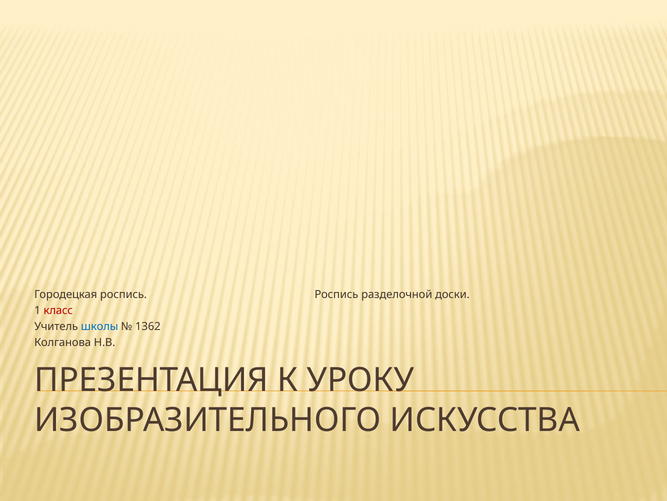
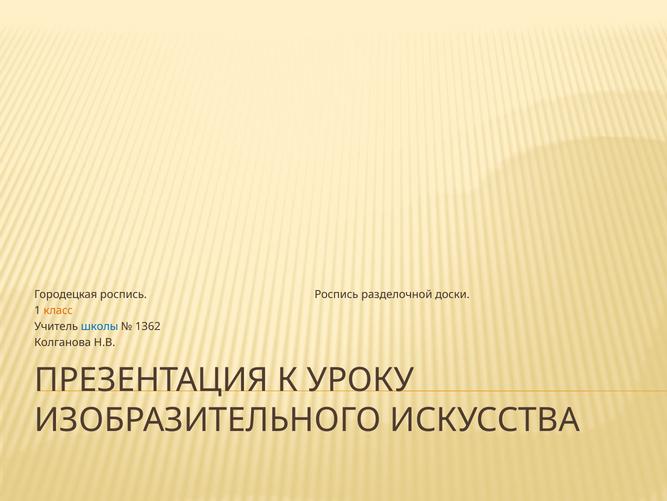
класс colour: red -> orange (58, 310)
